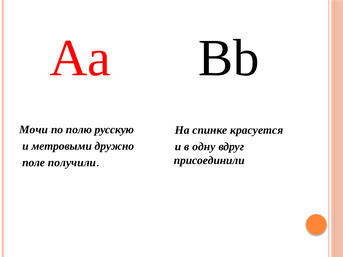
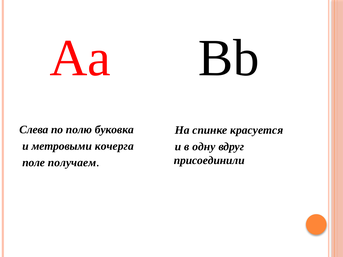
Мочи: Мочи -> Слева (34, 130)
русскую: русскую -> буковка (114, 130)
дружно: дружно -> кочерга (114, 146)
получили: получили -> получаем (72, 163)
